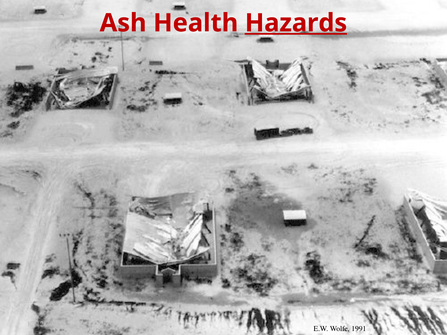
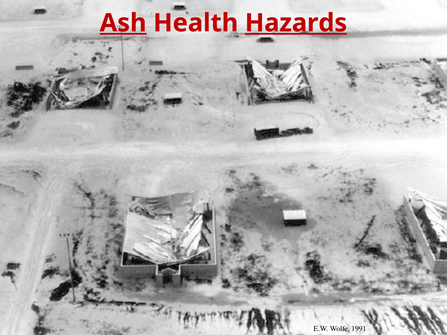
Ash underline: none -> present (123, 23)
